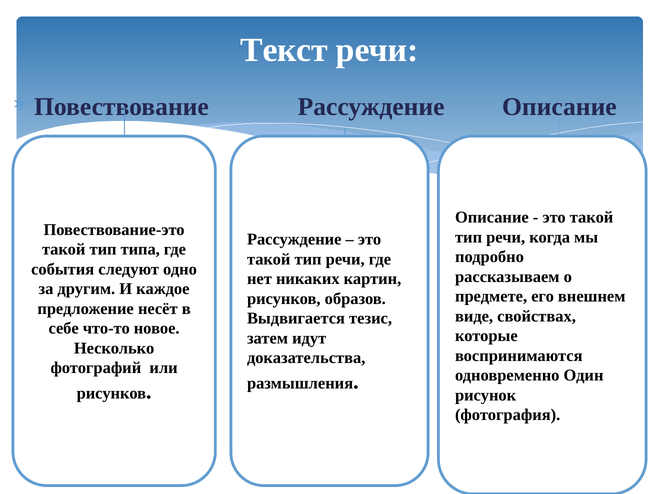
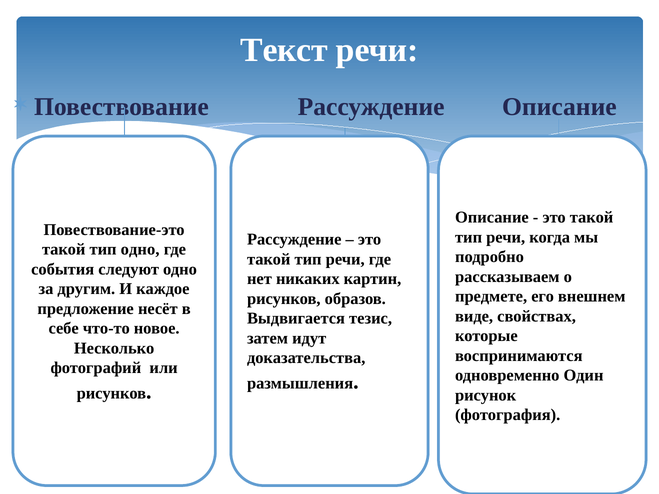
тип типа: типа -> одно (140, 249)
